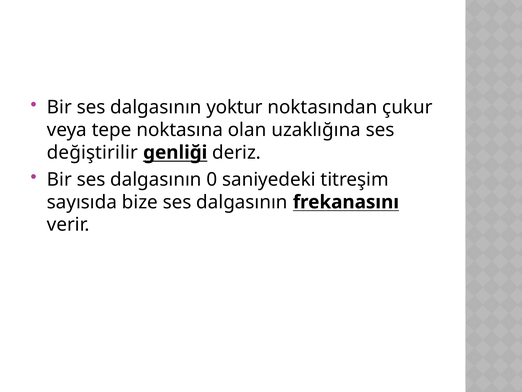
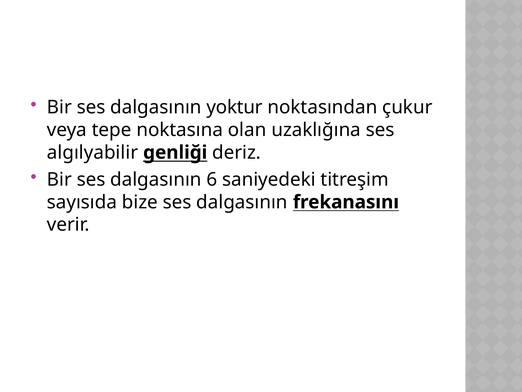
değiştirilir: değiştirilir -> algılyabilir (93, 152)
0: 0 -> 6 (212, 179)
